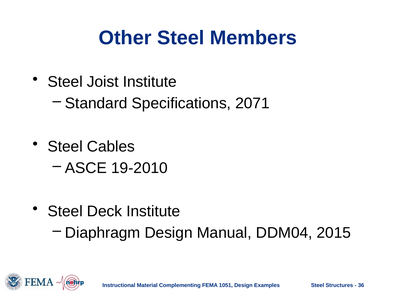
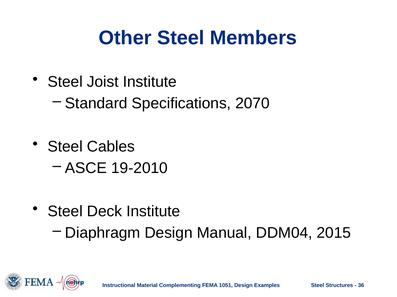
2071: 2071 -> 2070 (252, 104)
